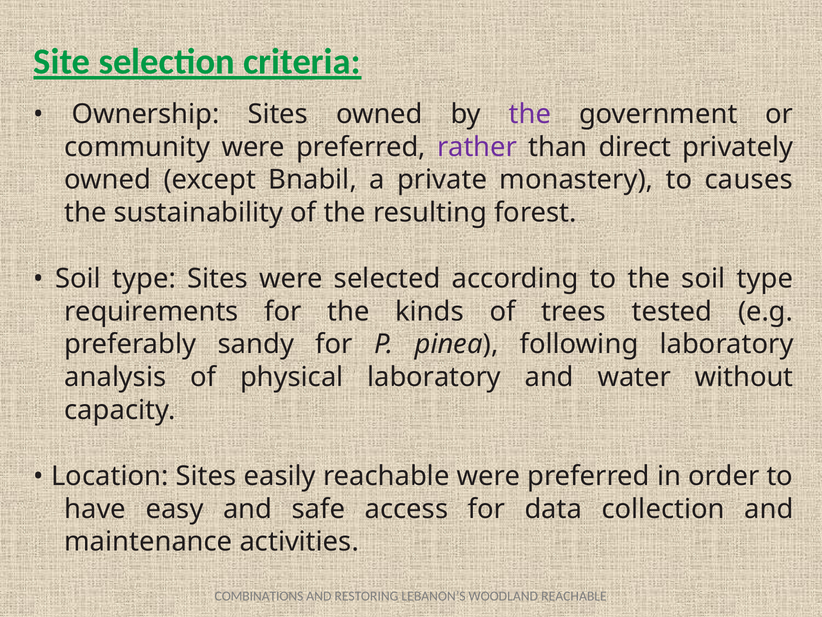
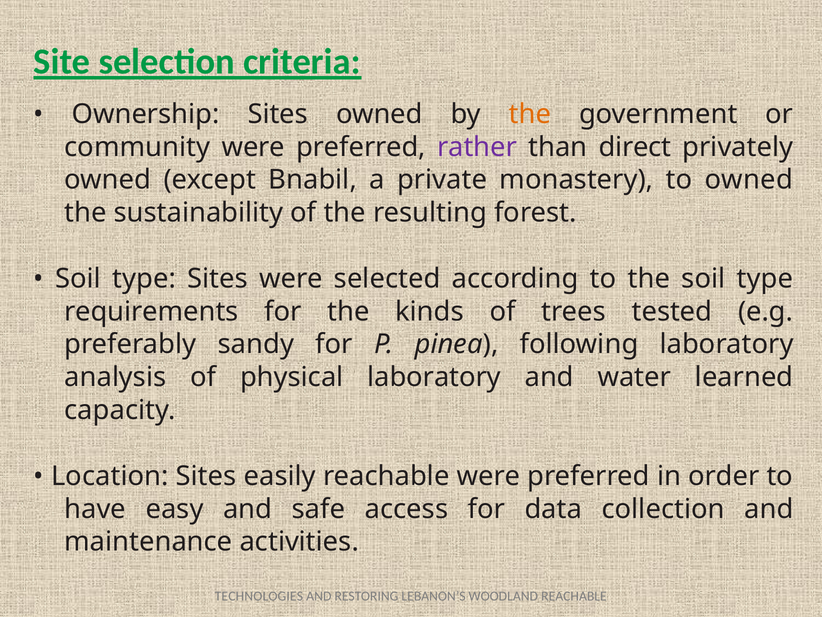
the colour: purple -> orange (530, 114)
to causes: causes -> owned (749, 180)
without: without -> learned (744, 377)
COMBINATIONS: COMBINATIONS -> TECHNOLOGIES (259, 596)
